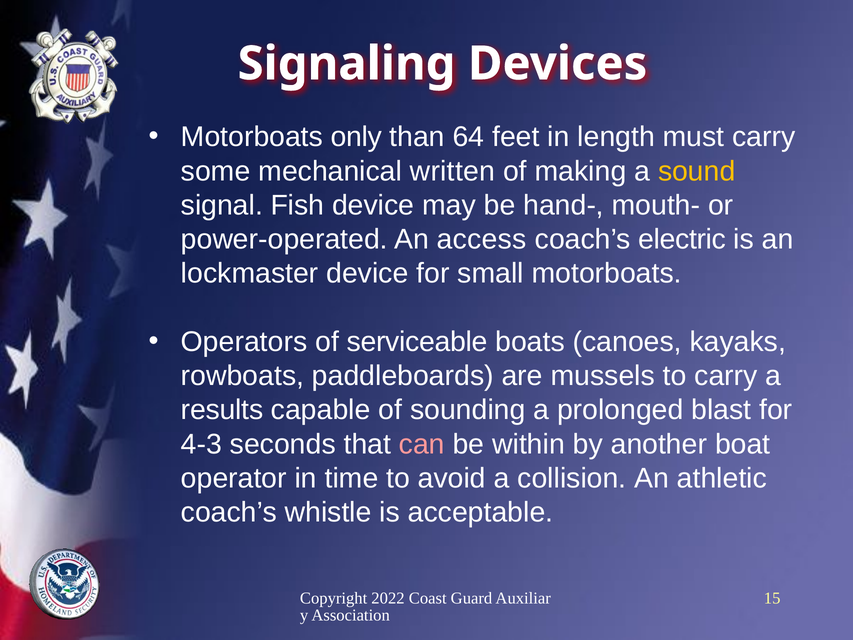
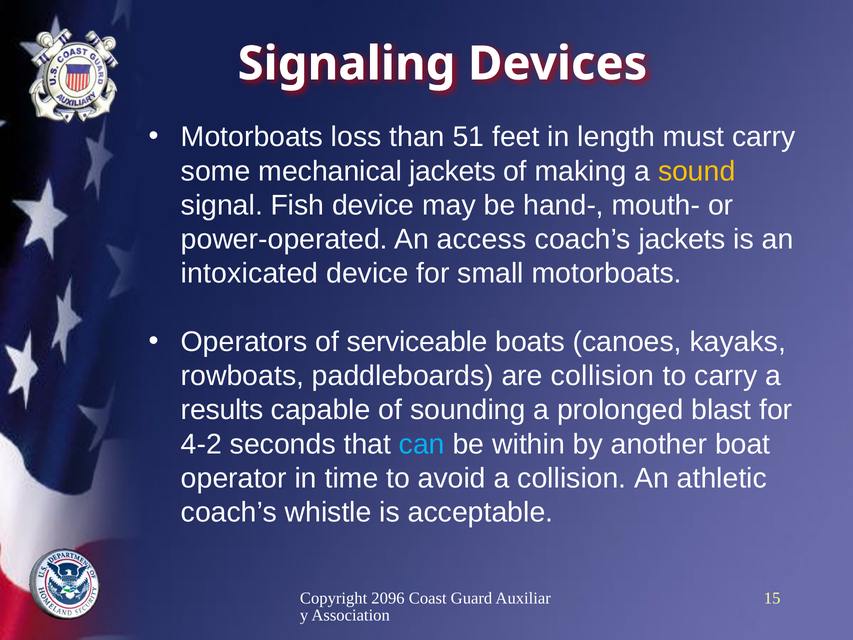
only: only -> loss (356, 137)
64: 64 -> 51 (468, 137)
mechanical written: written -> jackets (453, 171)
coach’s electric: electric -> jackets (682, 239)
lockmaster: lockmaster -> intoxicated (250, 273)
are mussels: mussels -> collision (603, 376)
4-3: 4-3 -> 4-2 (201, 444)
can colour: pink -> light blue (422, 444)
2022: 2022 -> 2096 (388, 598)
